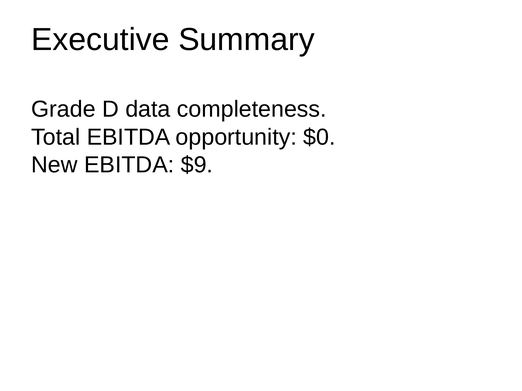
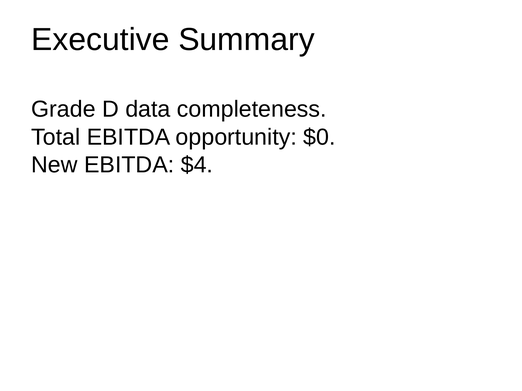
$9: $9 -> $4 (197, 165)
